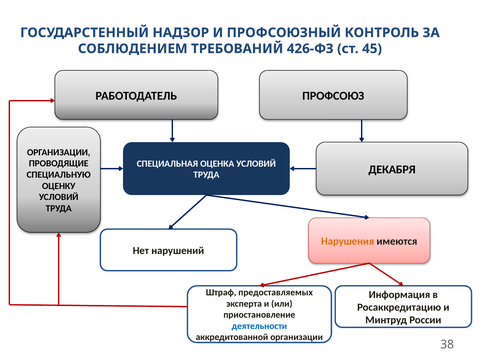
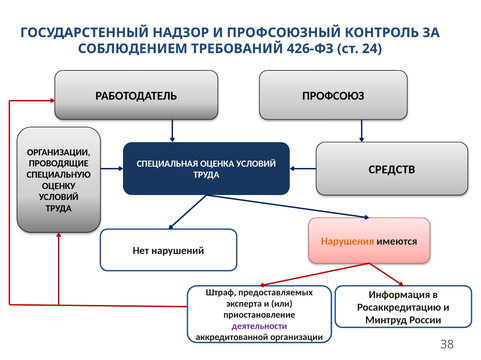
45: 45 -> 24 (372, 49)
ДЕКАБРЯ: ДЕКАБРЯ -> СРЕДСТВ (392, 170)
деятельности colour: blue -> purple (259, 327)
